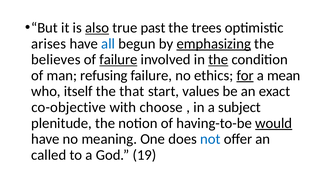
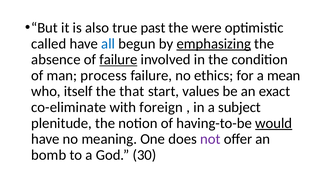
also underline: present -> none (97, 28)
trees: trees -> were (207, 28)
arises: arises -> called (49, 44)
believes: believes -> absence (56, 59)
the underline: present -> none (218, 59)
refusing: refusing -> process (104, 75)
for underline: present -> none (245, 75)
co-objective: co-objective -> co-eliminate (69, 107)
choose: choose -> foreign (161, 107)
not colour: blue -> purple (210, 139)
called: called -> bomb (49, 155)
19: 19 -> 30 (144, 155)
